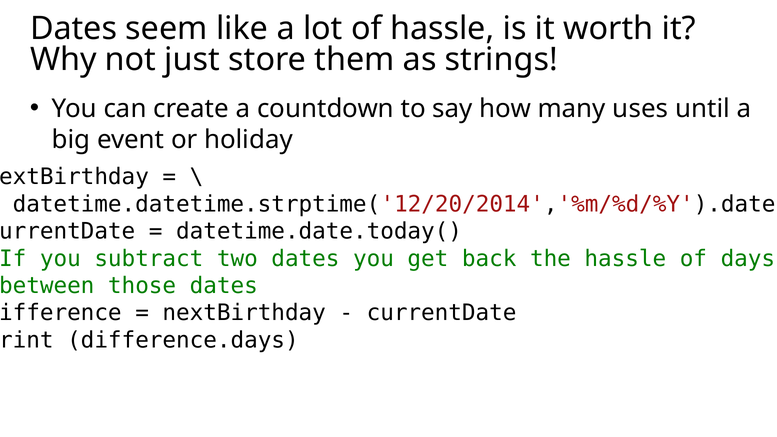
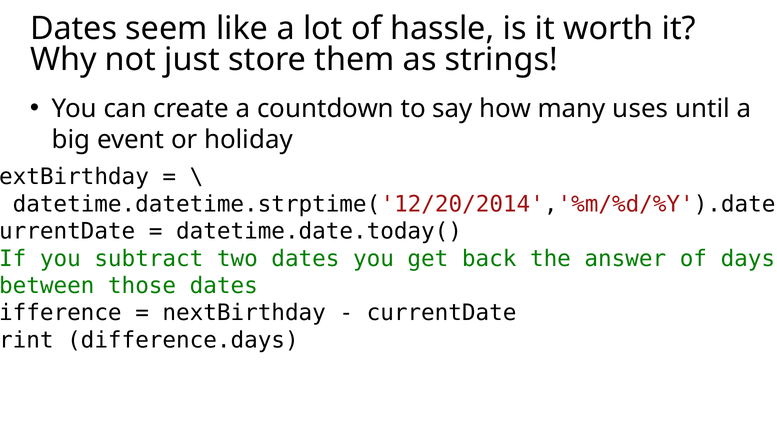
the hassle: hassle -> answer (625, 259)
